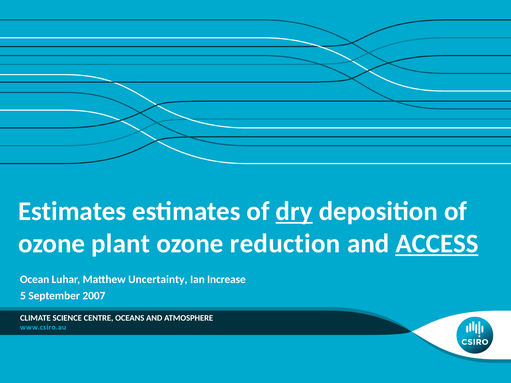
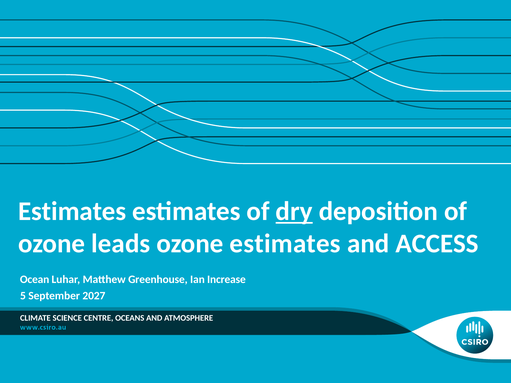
plant: plant -> leads (121, 244)
ozone reduction: reduction -> estimates (285, 244)
ACCESS underline: present -> none (437, 244)
Uncertainty: Uncertainty -> Greenhouse (158, 280)
2007: 2007 -> 2027 (94, 296)
